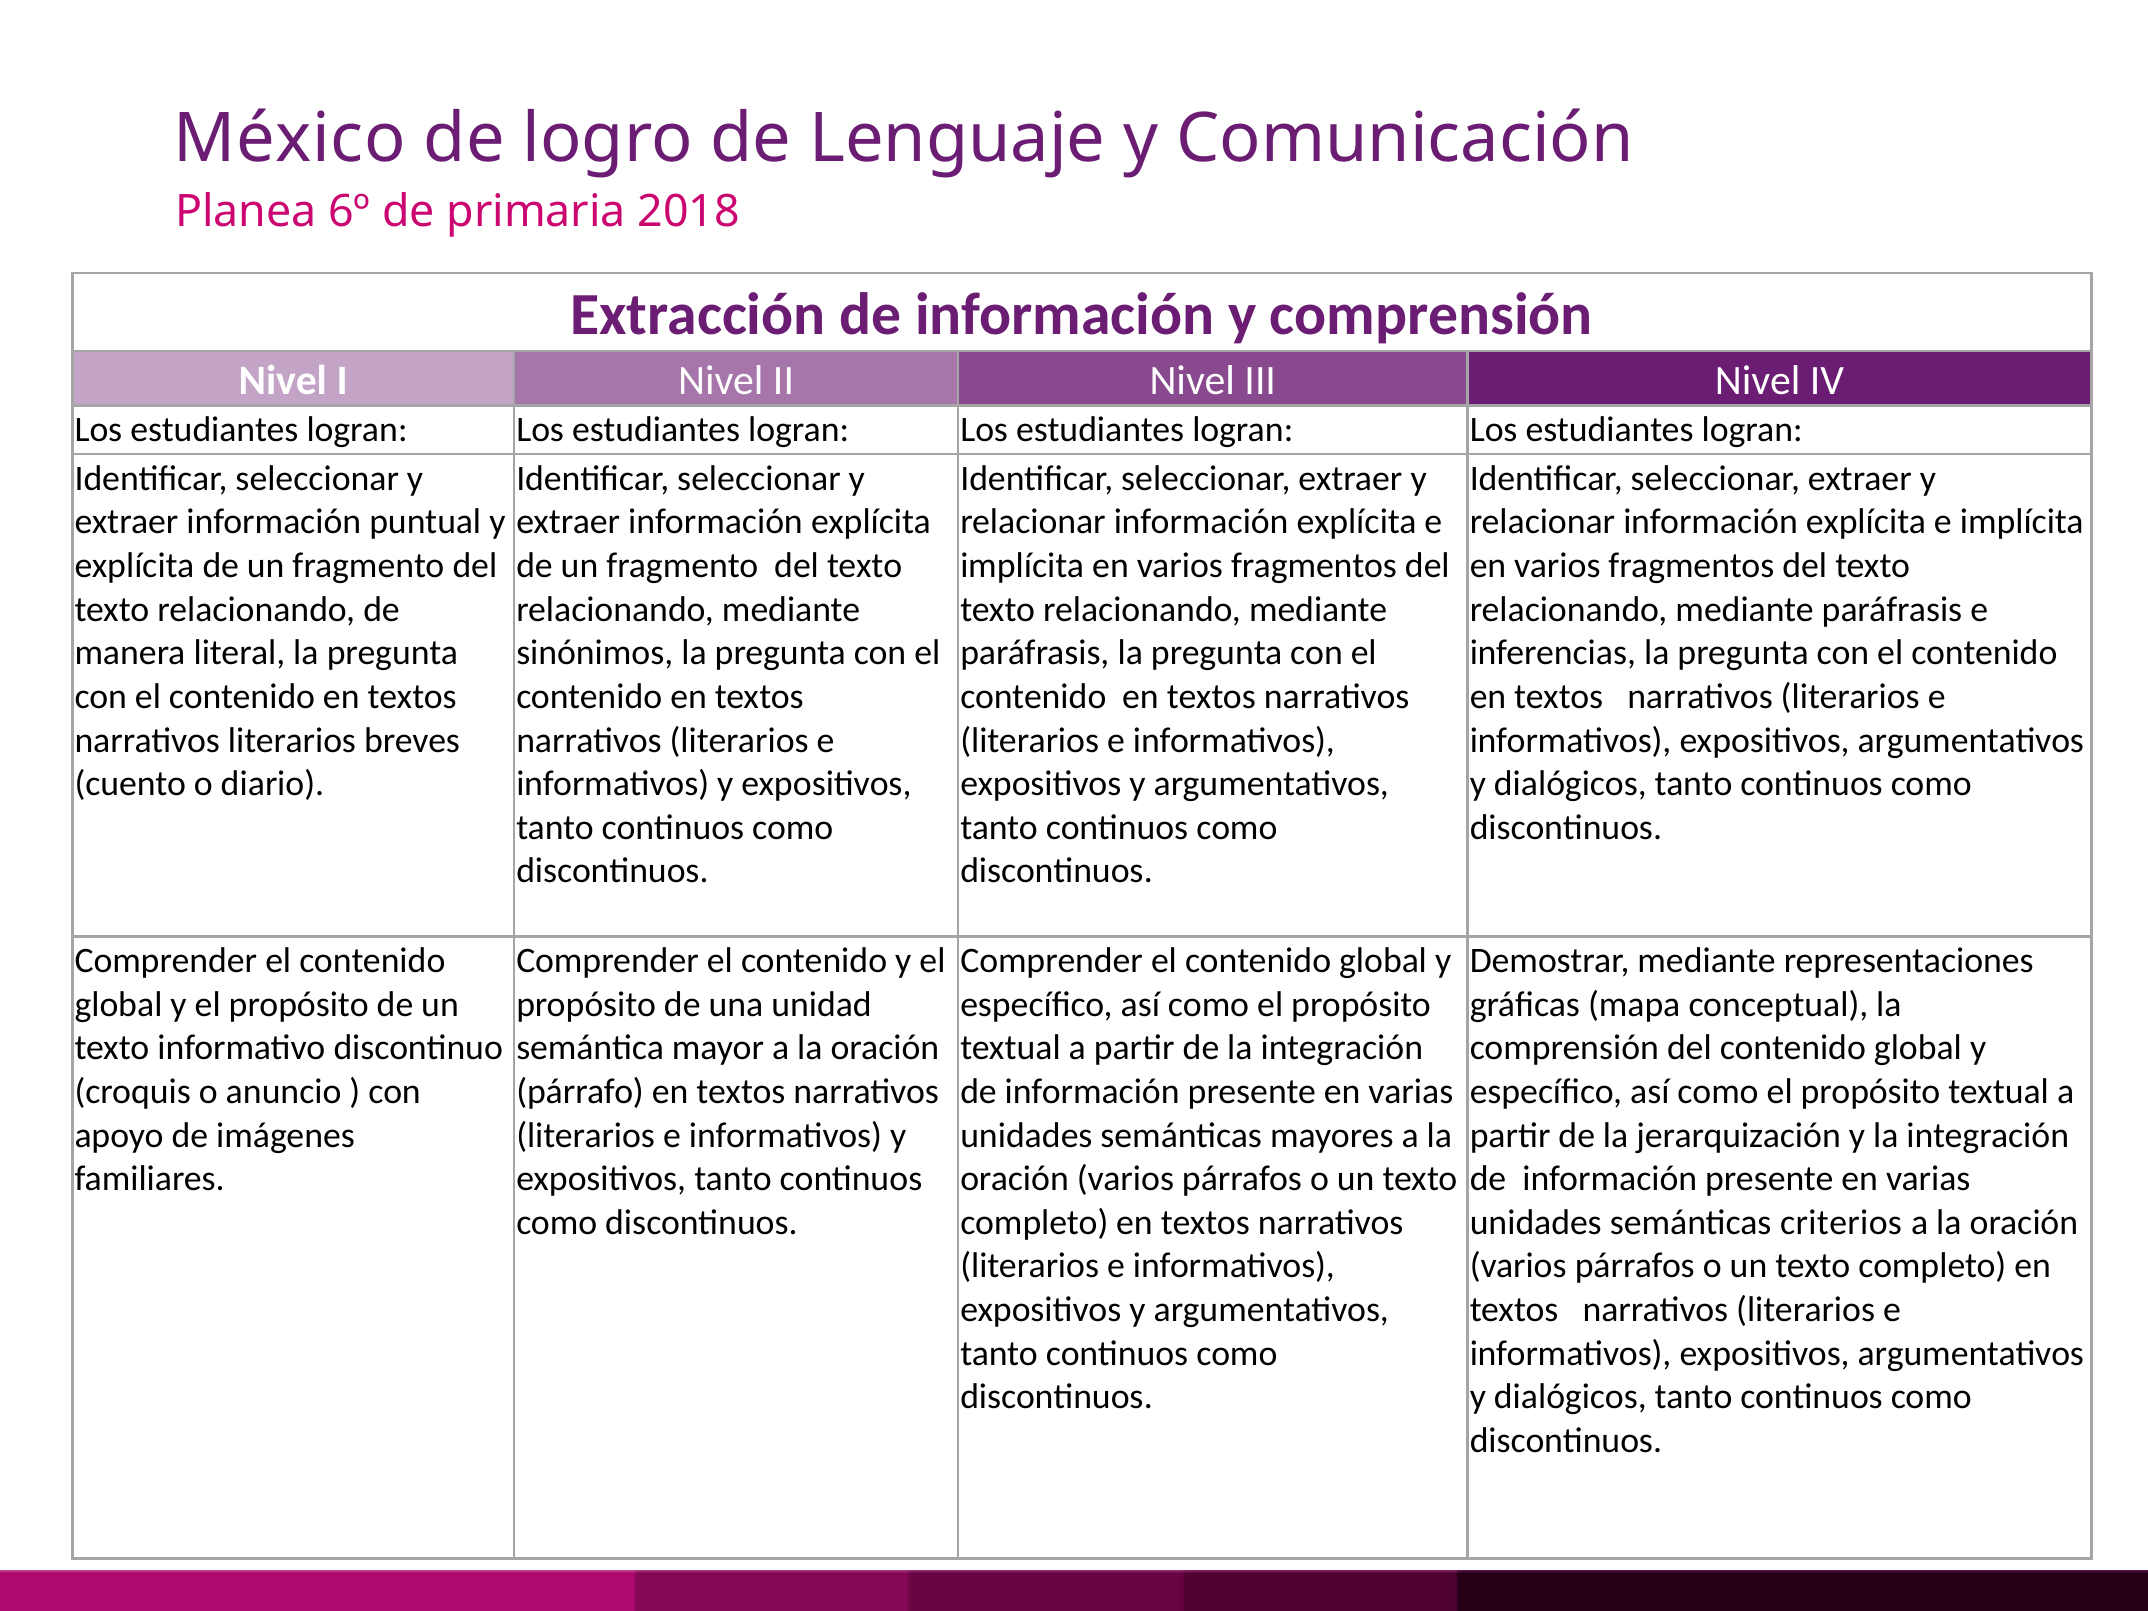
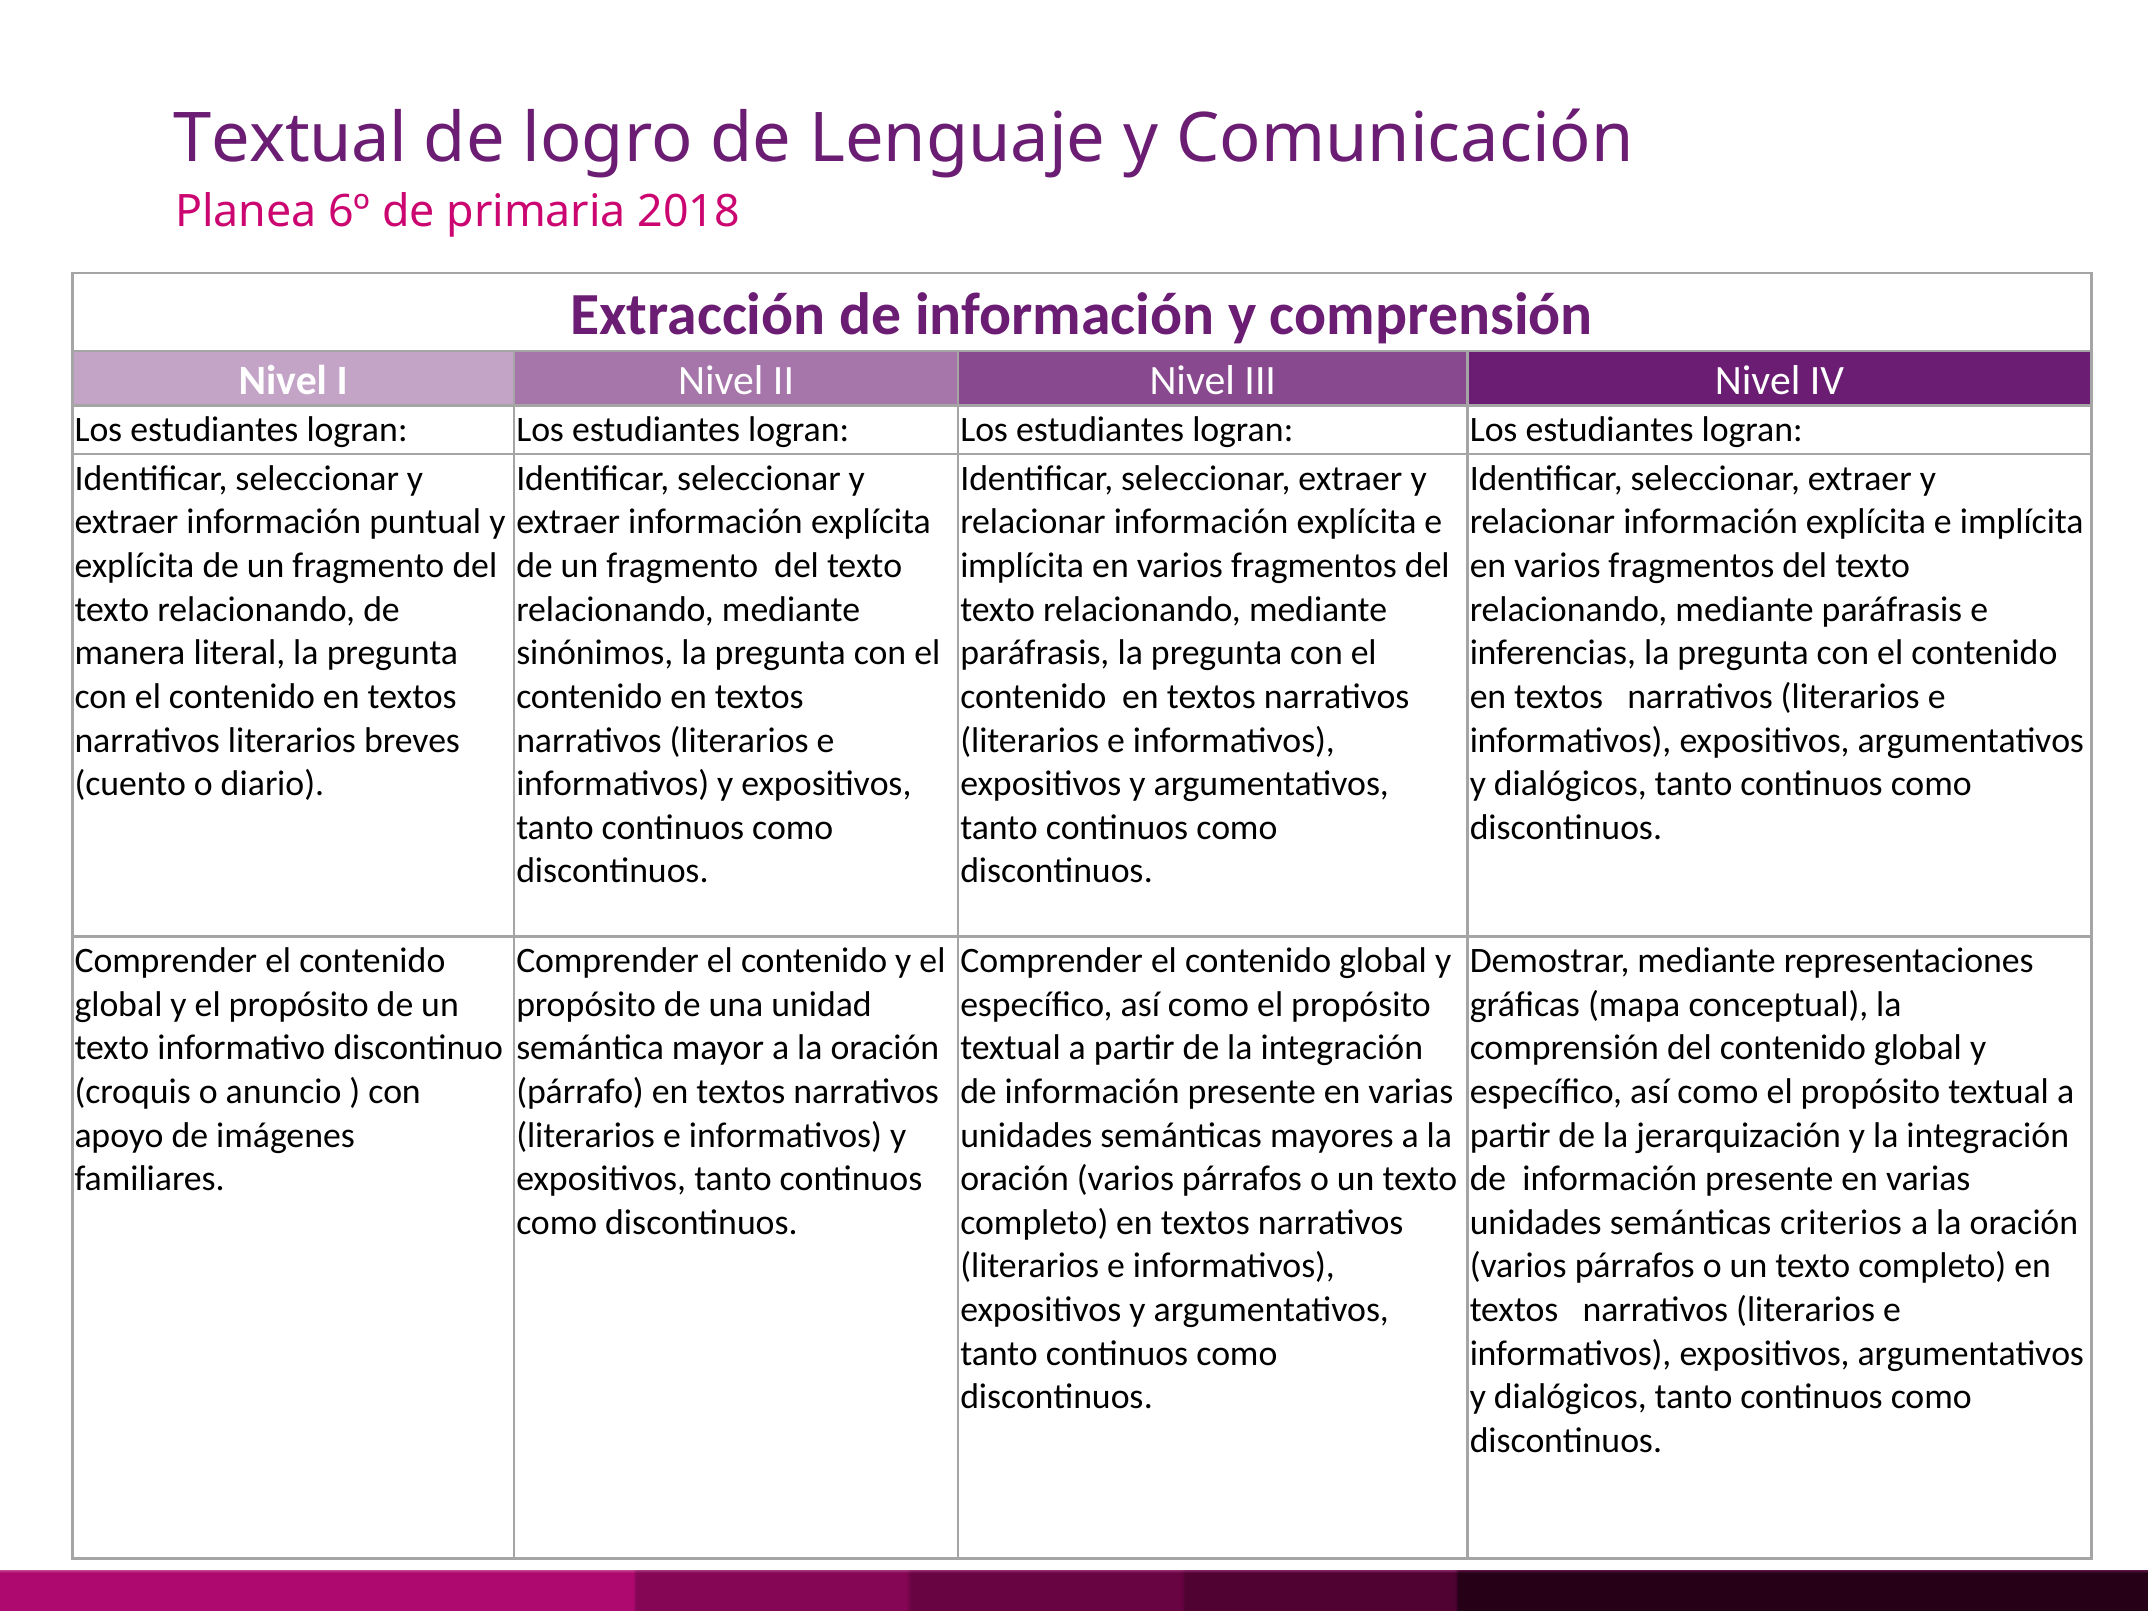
México: México -> Textual (290, 139)
